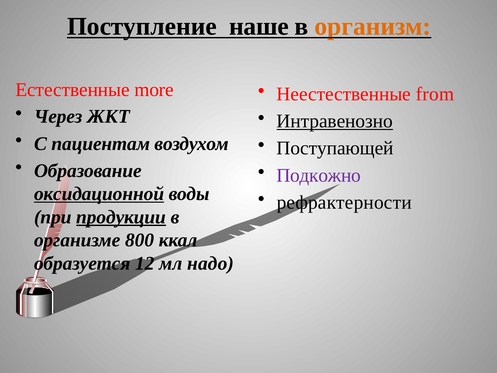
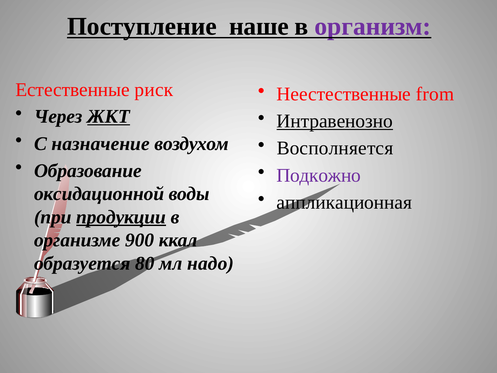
организм colour: orange -> purple (373, 26)
more: more -> риск (154, 90)
ЖКТ underline: none -> present (109, 117)
пациентам: пациентам -> назначение (101, 144)
Поступающей: Поступающей -> Восполняется (335, 148)
оксидационной underline: present -> none (99, 194)
рефрактерности: рефрактерности -> аппликационная (344, 202)
800: 800 -> 900 (140, 240)
12: 12 -> 80 (145, 263)
